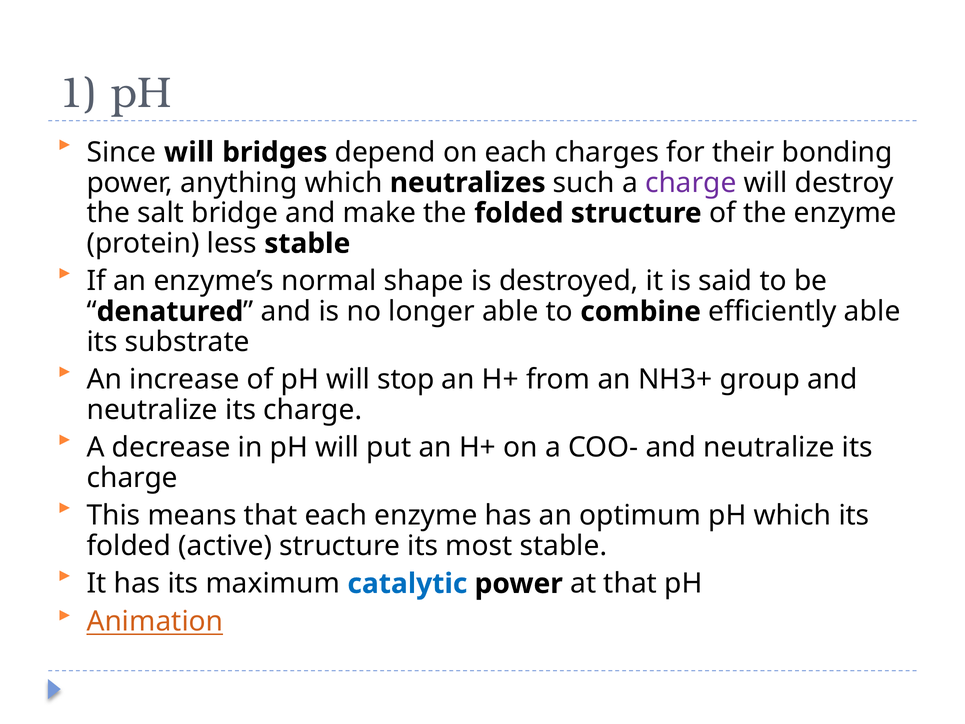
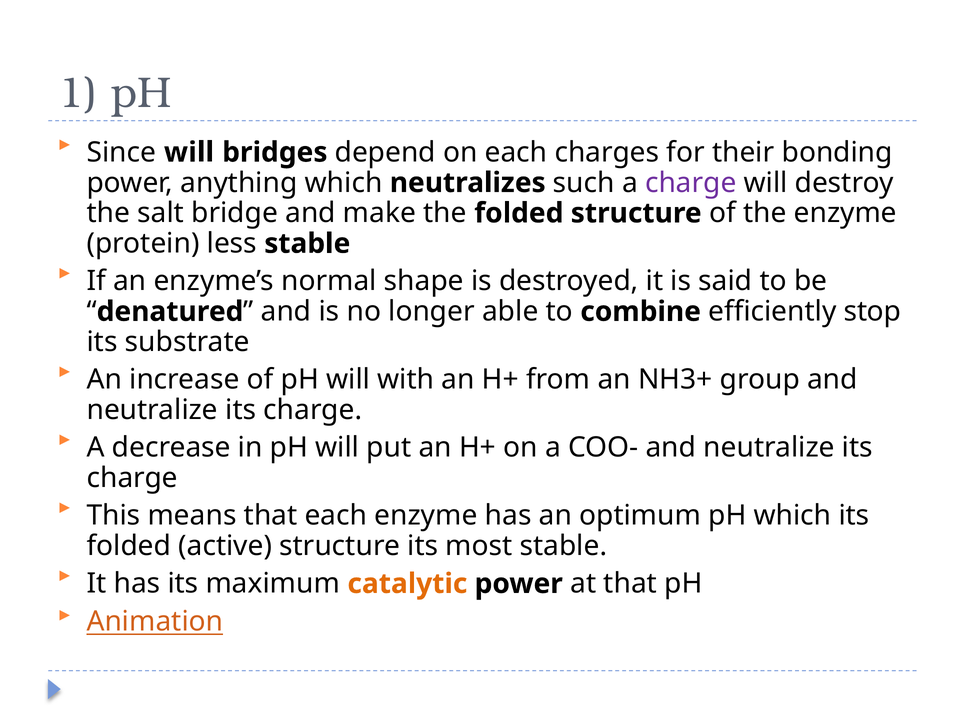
efficiently able: able -> stop (872, 311)
stop: stop -> with (406, 379)
catalytic colour: blue -> orange (407, 584)
